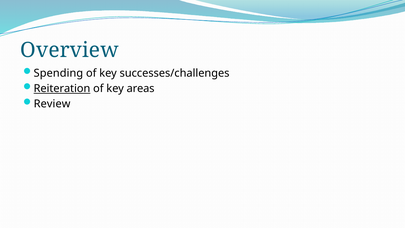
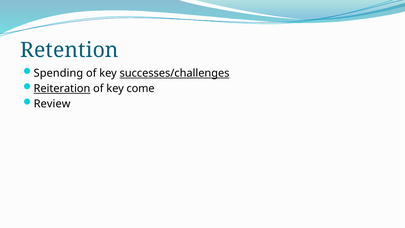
Overview: Overview -> Retention (69, 50)
successes/challenges underline: none -> present (175, 73)
areas: areas -> come (141, 88)
